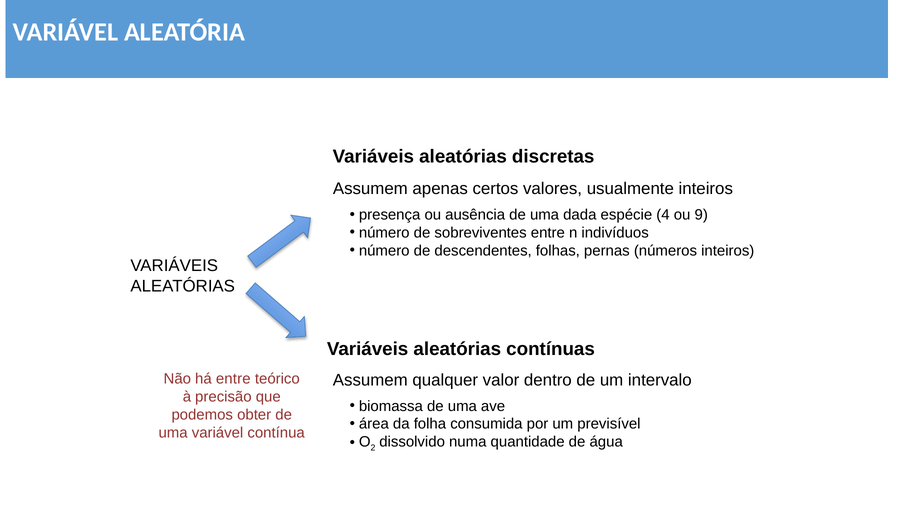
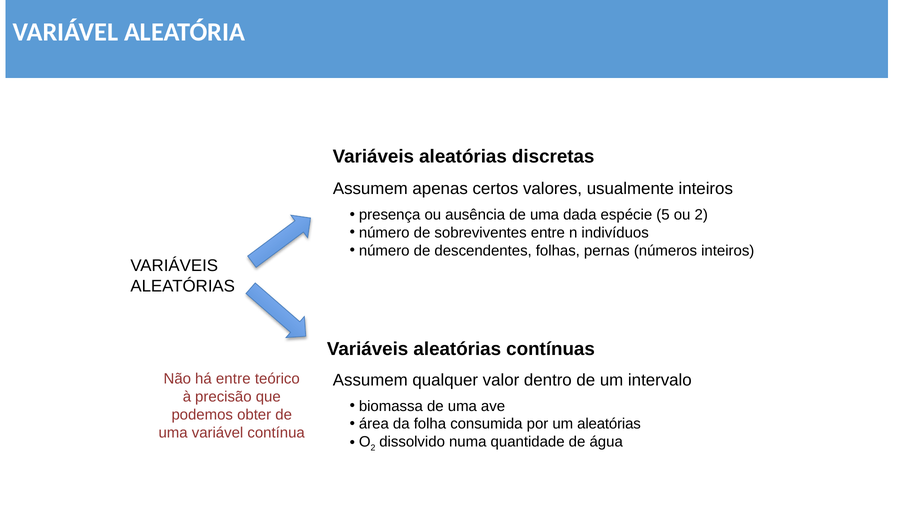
4: 4 -> 5 (663, 215)
ou 9: 9 -> 2 (701, 215)
um previsível: previsível -> aleatórias (609, 424)
